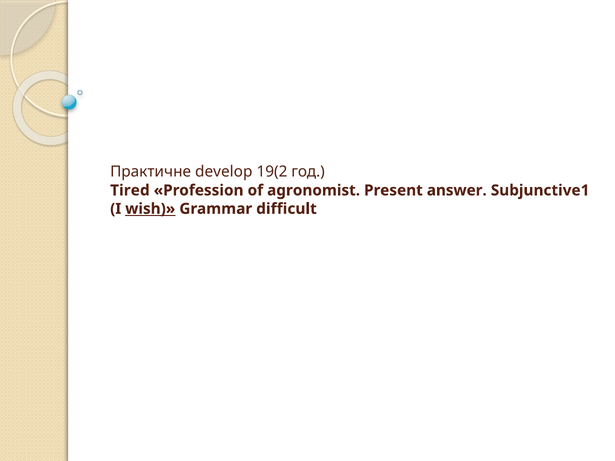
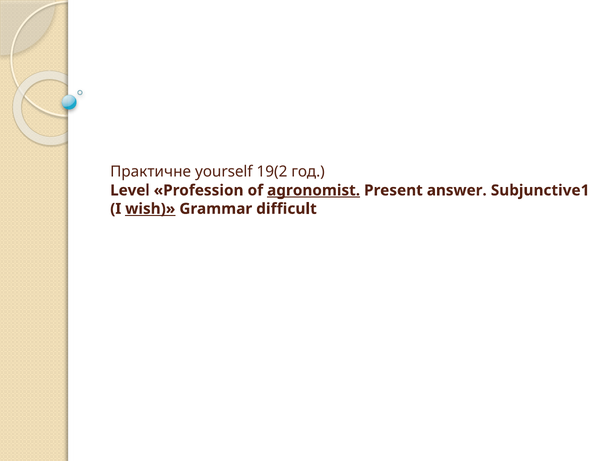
develop: develop -> yourself (224, 172)
Tired: Tired -> Level (130, 190)
agronomist underline: none -> present (314, 190)
